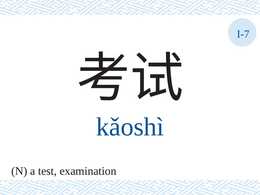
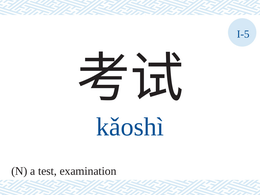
I-7: I-7 -> I-5 (243, 34)
